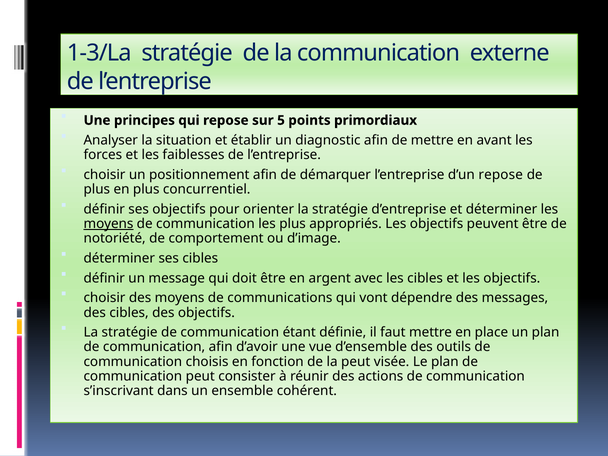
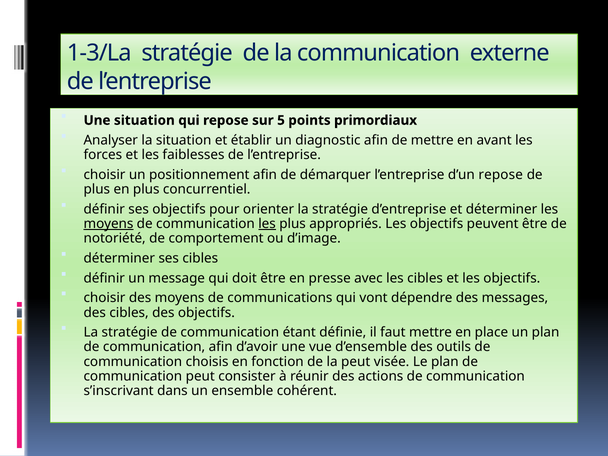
Une principes: principes -> situation (144, 120)
les underline: none -> present (267, 224)
argent: argent -> presse (330, 278)
